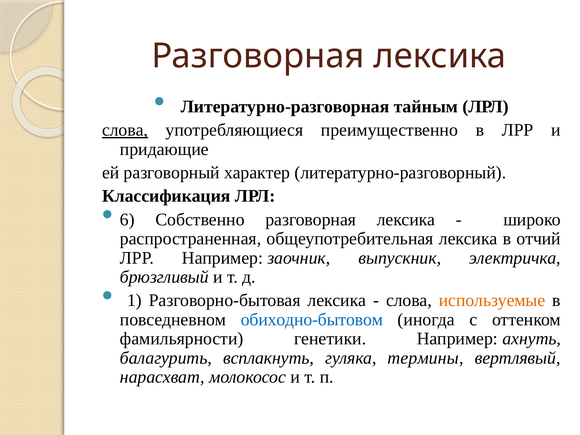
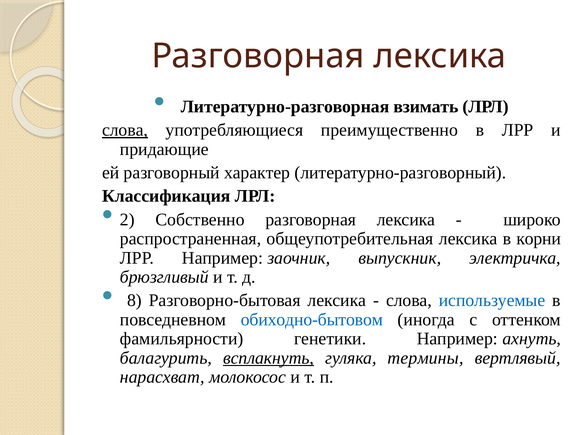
тайным: тайным -> взимать (426, 107)
6: 6 -> 2 (127, 220)
отчий: отчий -> корни (539, 239)
1: 1 -> 8 (134, 300)
используемые colour: orange -> blue (492, 300)
всплакнуть underline: none -> present (269, 358)
